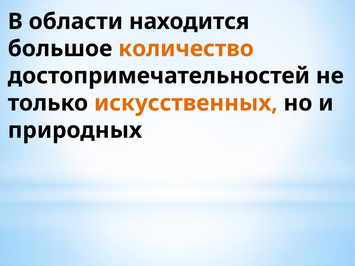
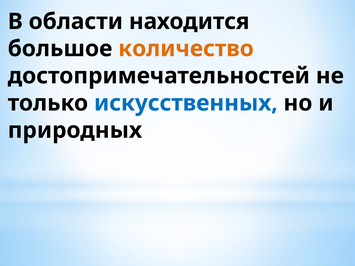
искусственных colour: orange -> blue (186, 103)
